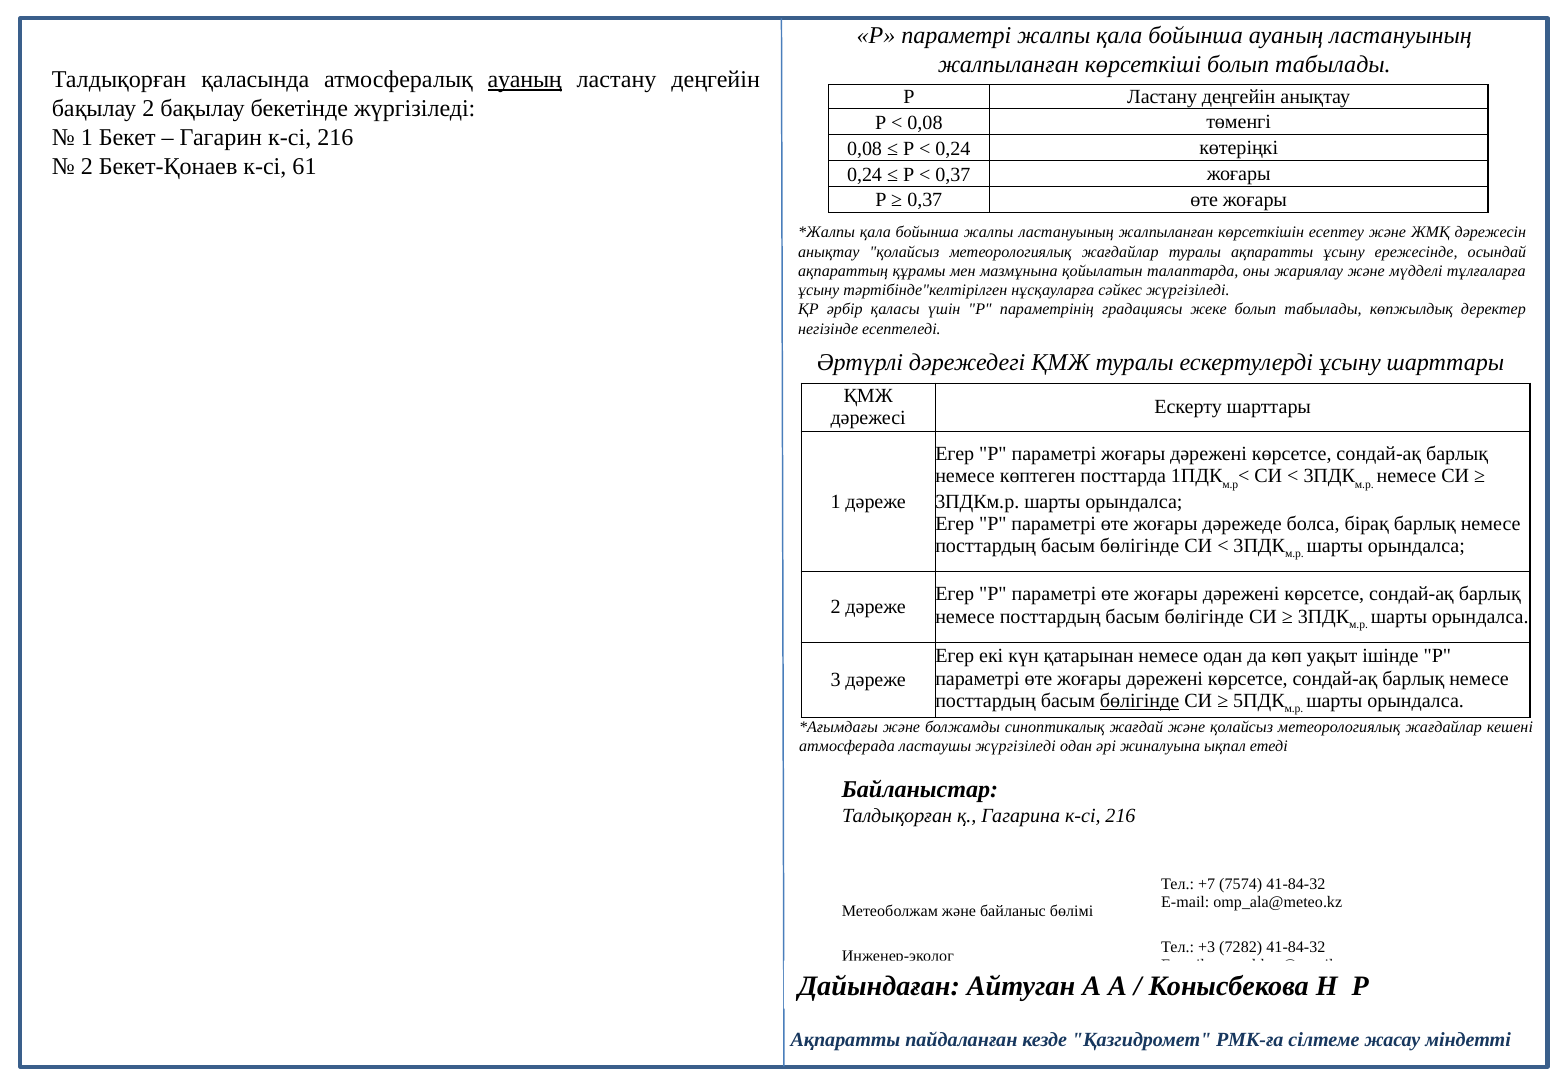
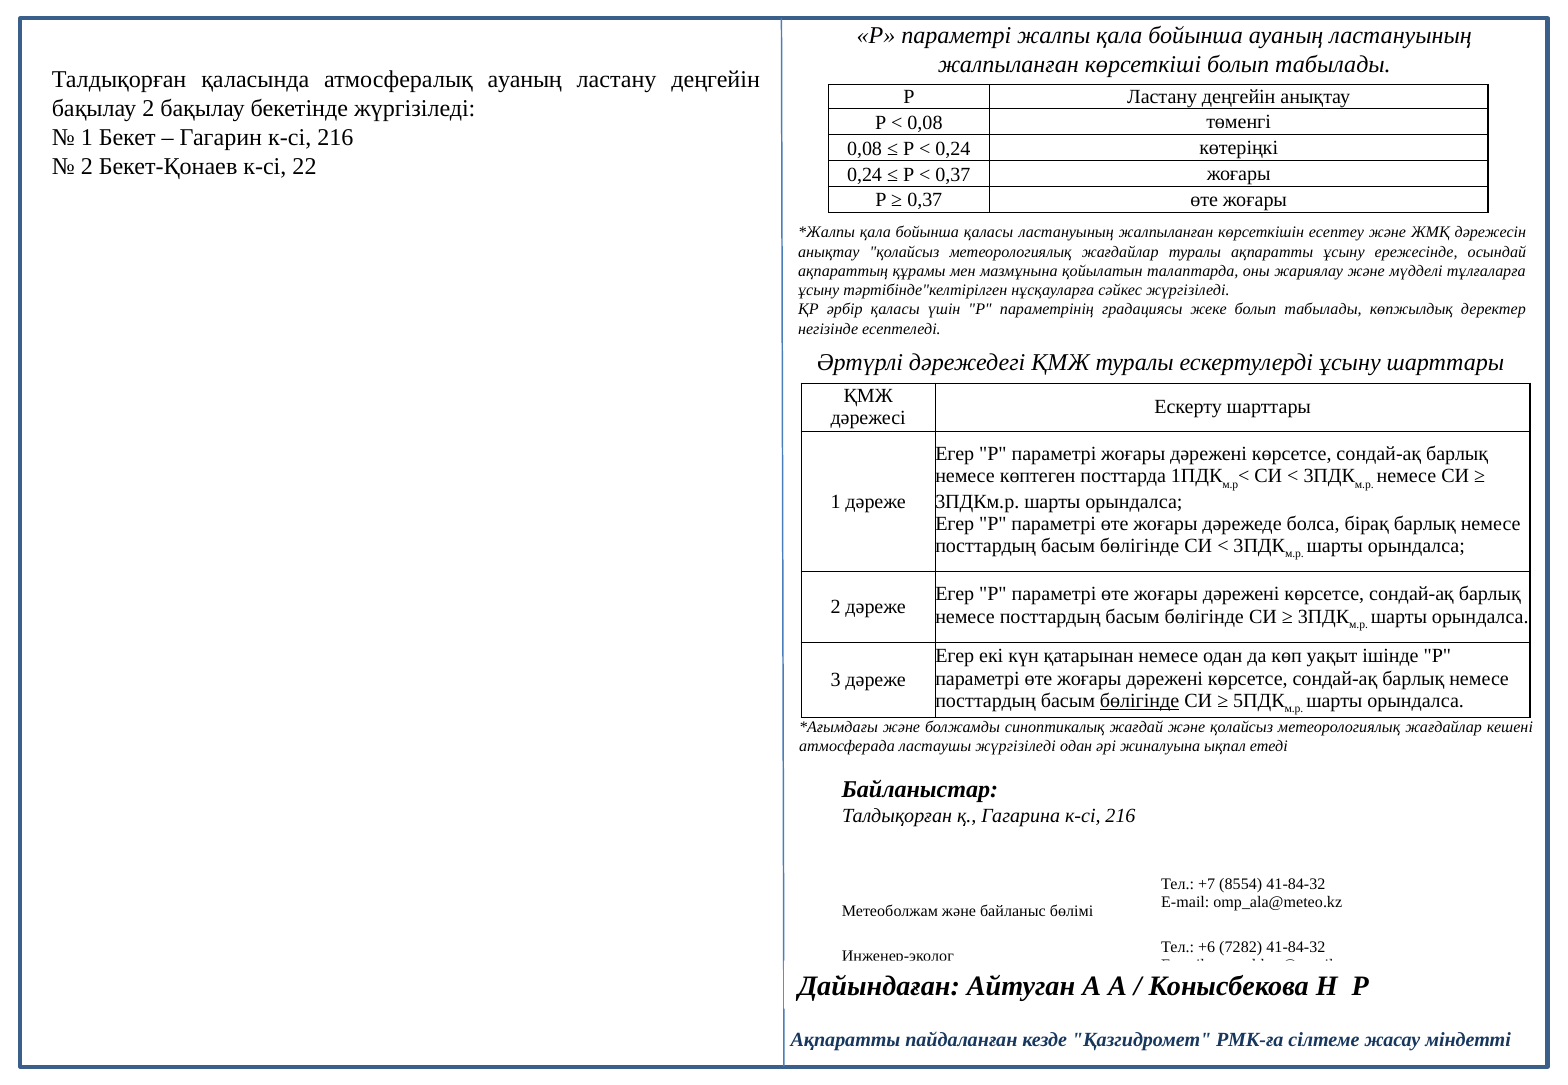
ауаның underline: present -> none (525, 80)
61: 61 -> 22 (305, 167)
бойынша жалпы: жалпы -> қаласы (989, 233)
7574: 7574 -> 8554 (1241, 885)
+3: +3 -> +6 (1207, 948)
